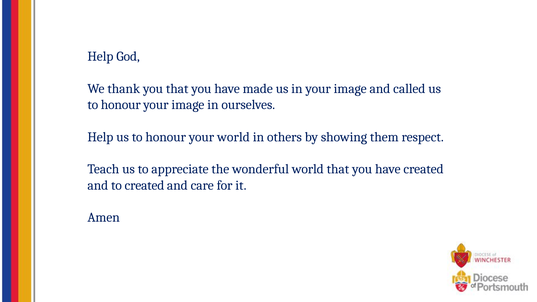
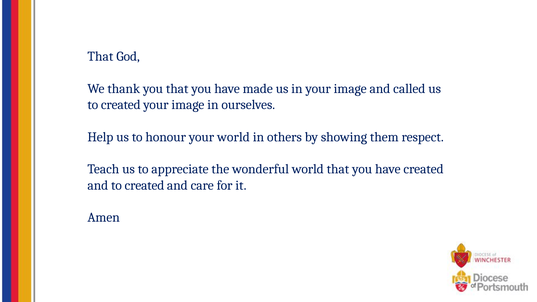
Help: Help -> That (100, 56)
honour: honour -> created (121, 105)
